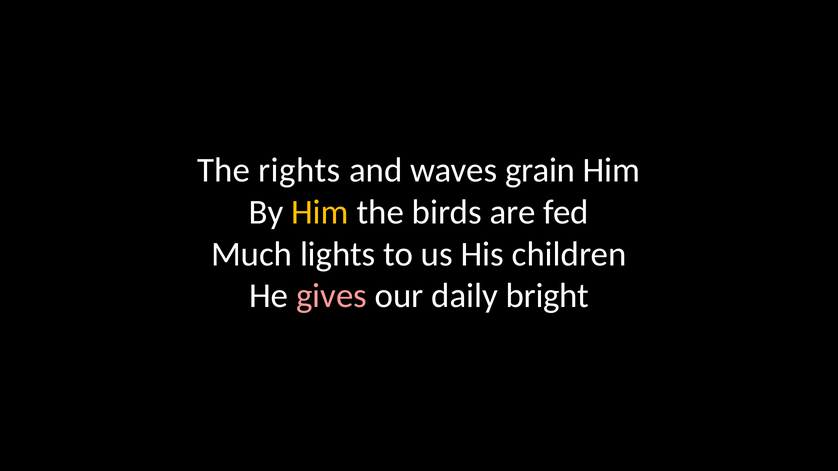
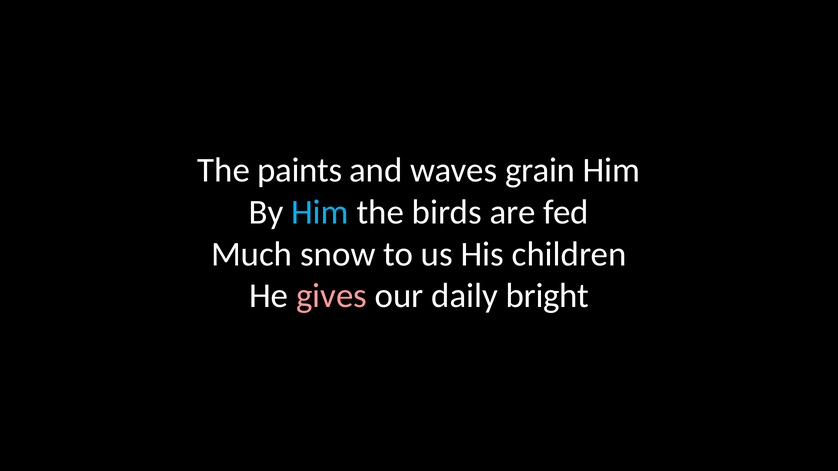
rights: rights -> paints (300, 171)
Him colour: yellow -> light blue (320, 212)
lights: lights -> snow (338, 254)
